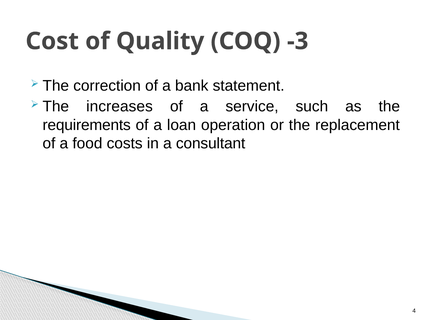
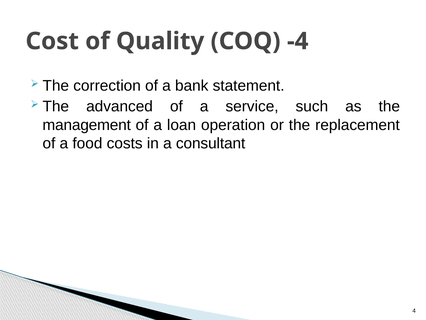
-3: -3 -> -4 (298, 41)
increases: increases -> advanced (120, 106)
requirements: requirements -> management (87, 125)
